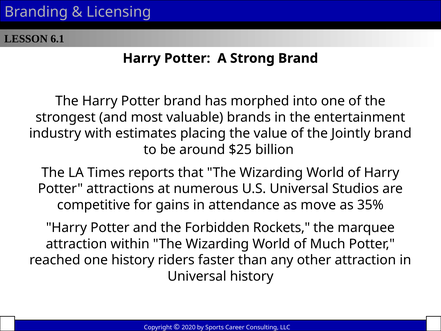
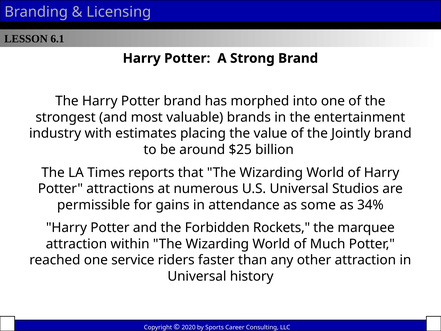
competitive: competitive -> permissible (94, 205)
move: move -> some (318, 205)
35%: 35% -> 34% (370, 205)
one history: history -> service (133, 260)
